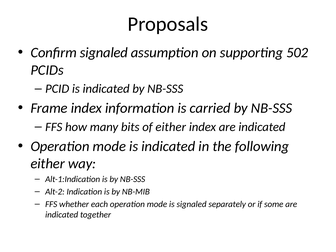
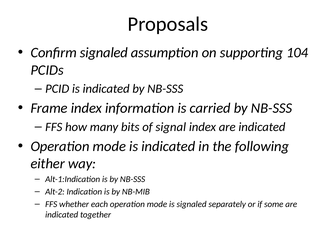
502: 502 -> 104 (297, 53)
of either: either -> signal (171, 127)
